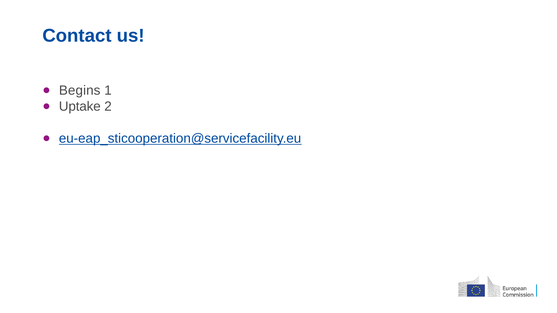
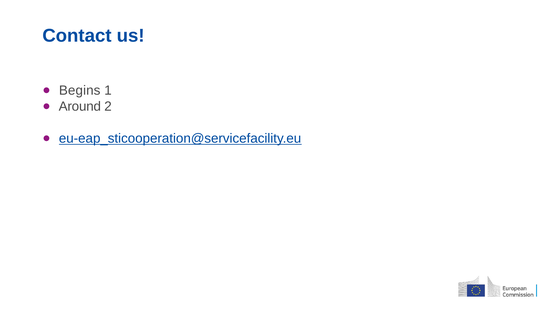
Uptake: Uptake -> Around (80, 107)
